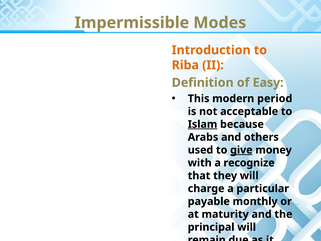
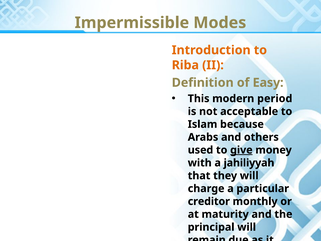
Islam underline: present -> none (203, 124)
recognize: recognize -> jahiliyyah (249, 163)
payable: payable -> creditor (209, 201)
